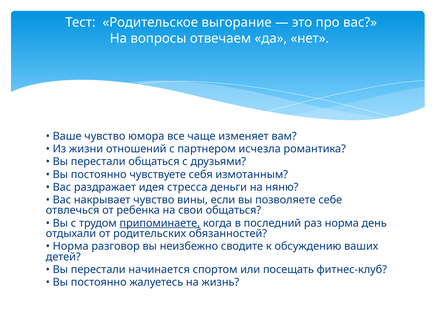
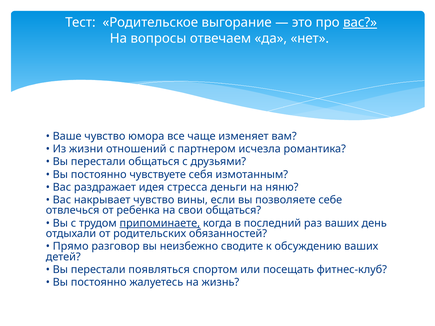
вас underline: none -> present (360, 22)
раз норма: норма -> ваших (342, 223)
Норма: Норма -> Прямо (71, 247)
начинается: начинается -> появляться (159, 270)
